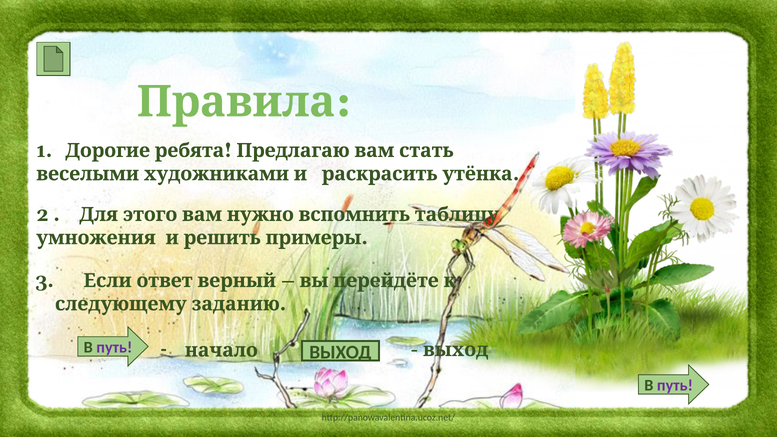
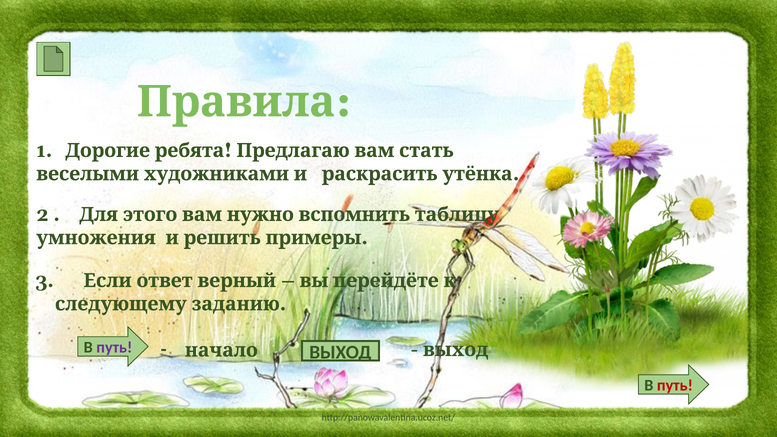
путь colour: purple -> red (675, 386)
